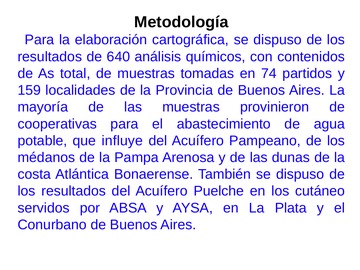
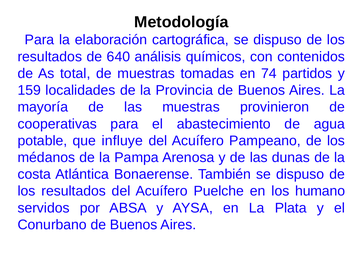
cutáneo: cutáneo -> humano (320, 191)
